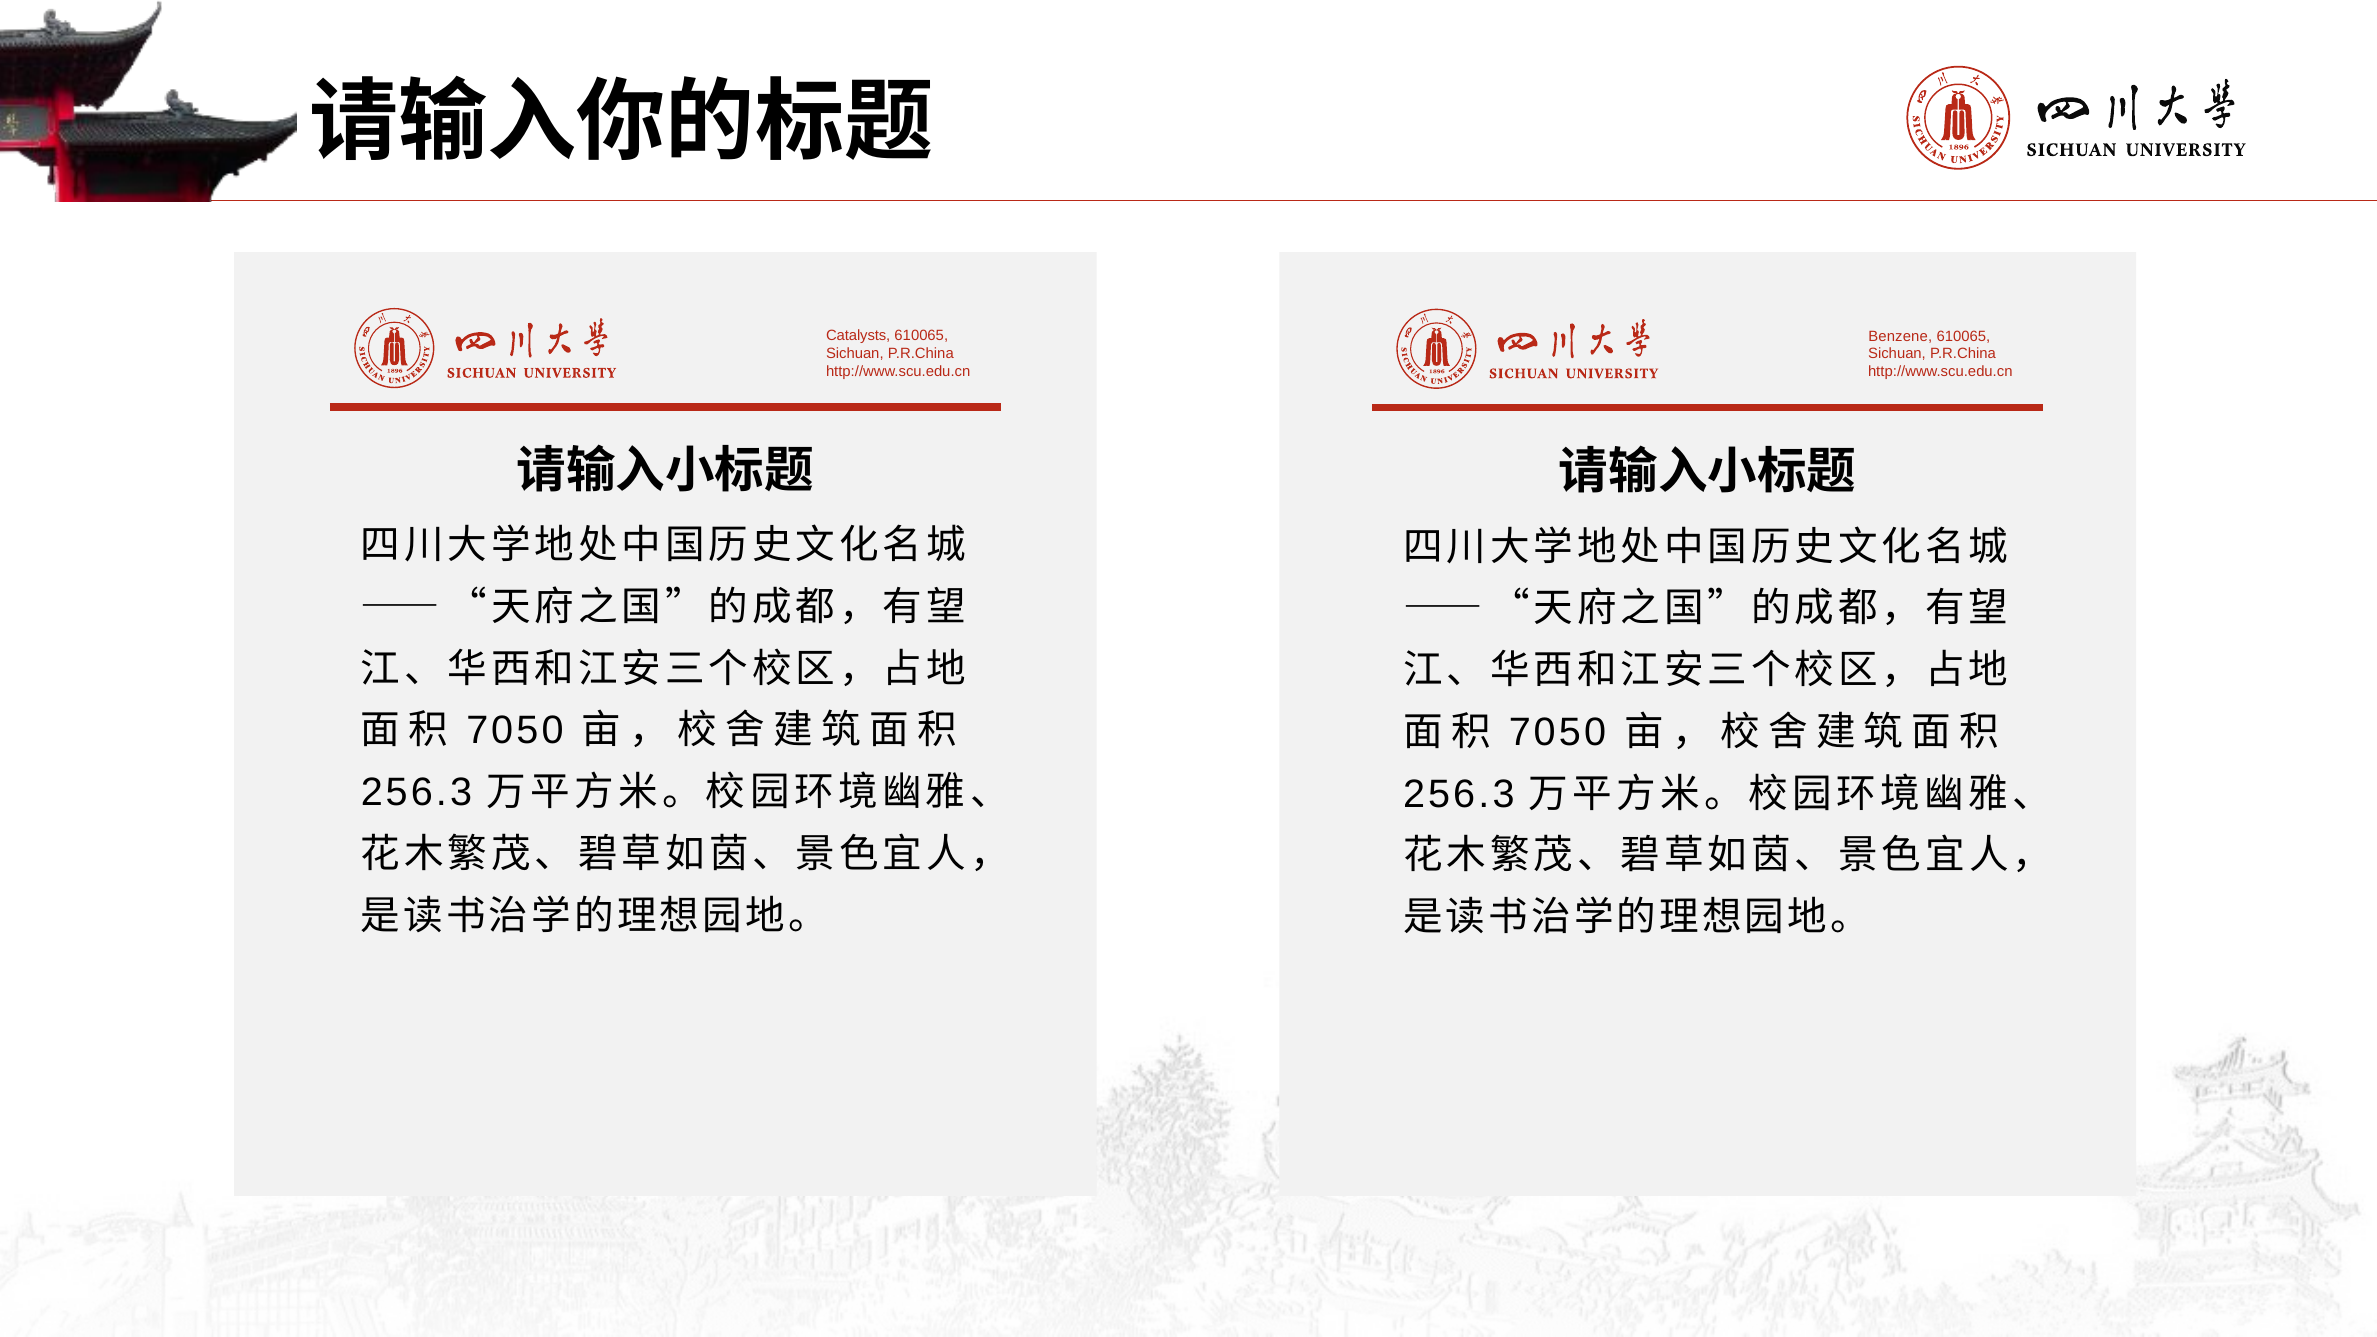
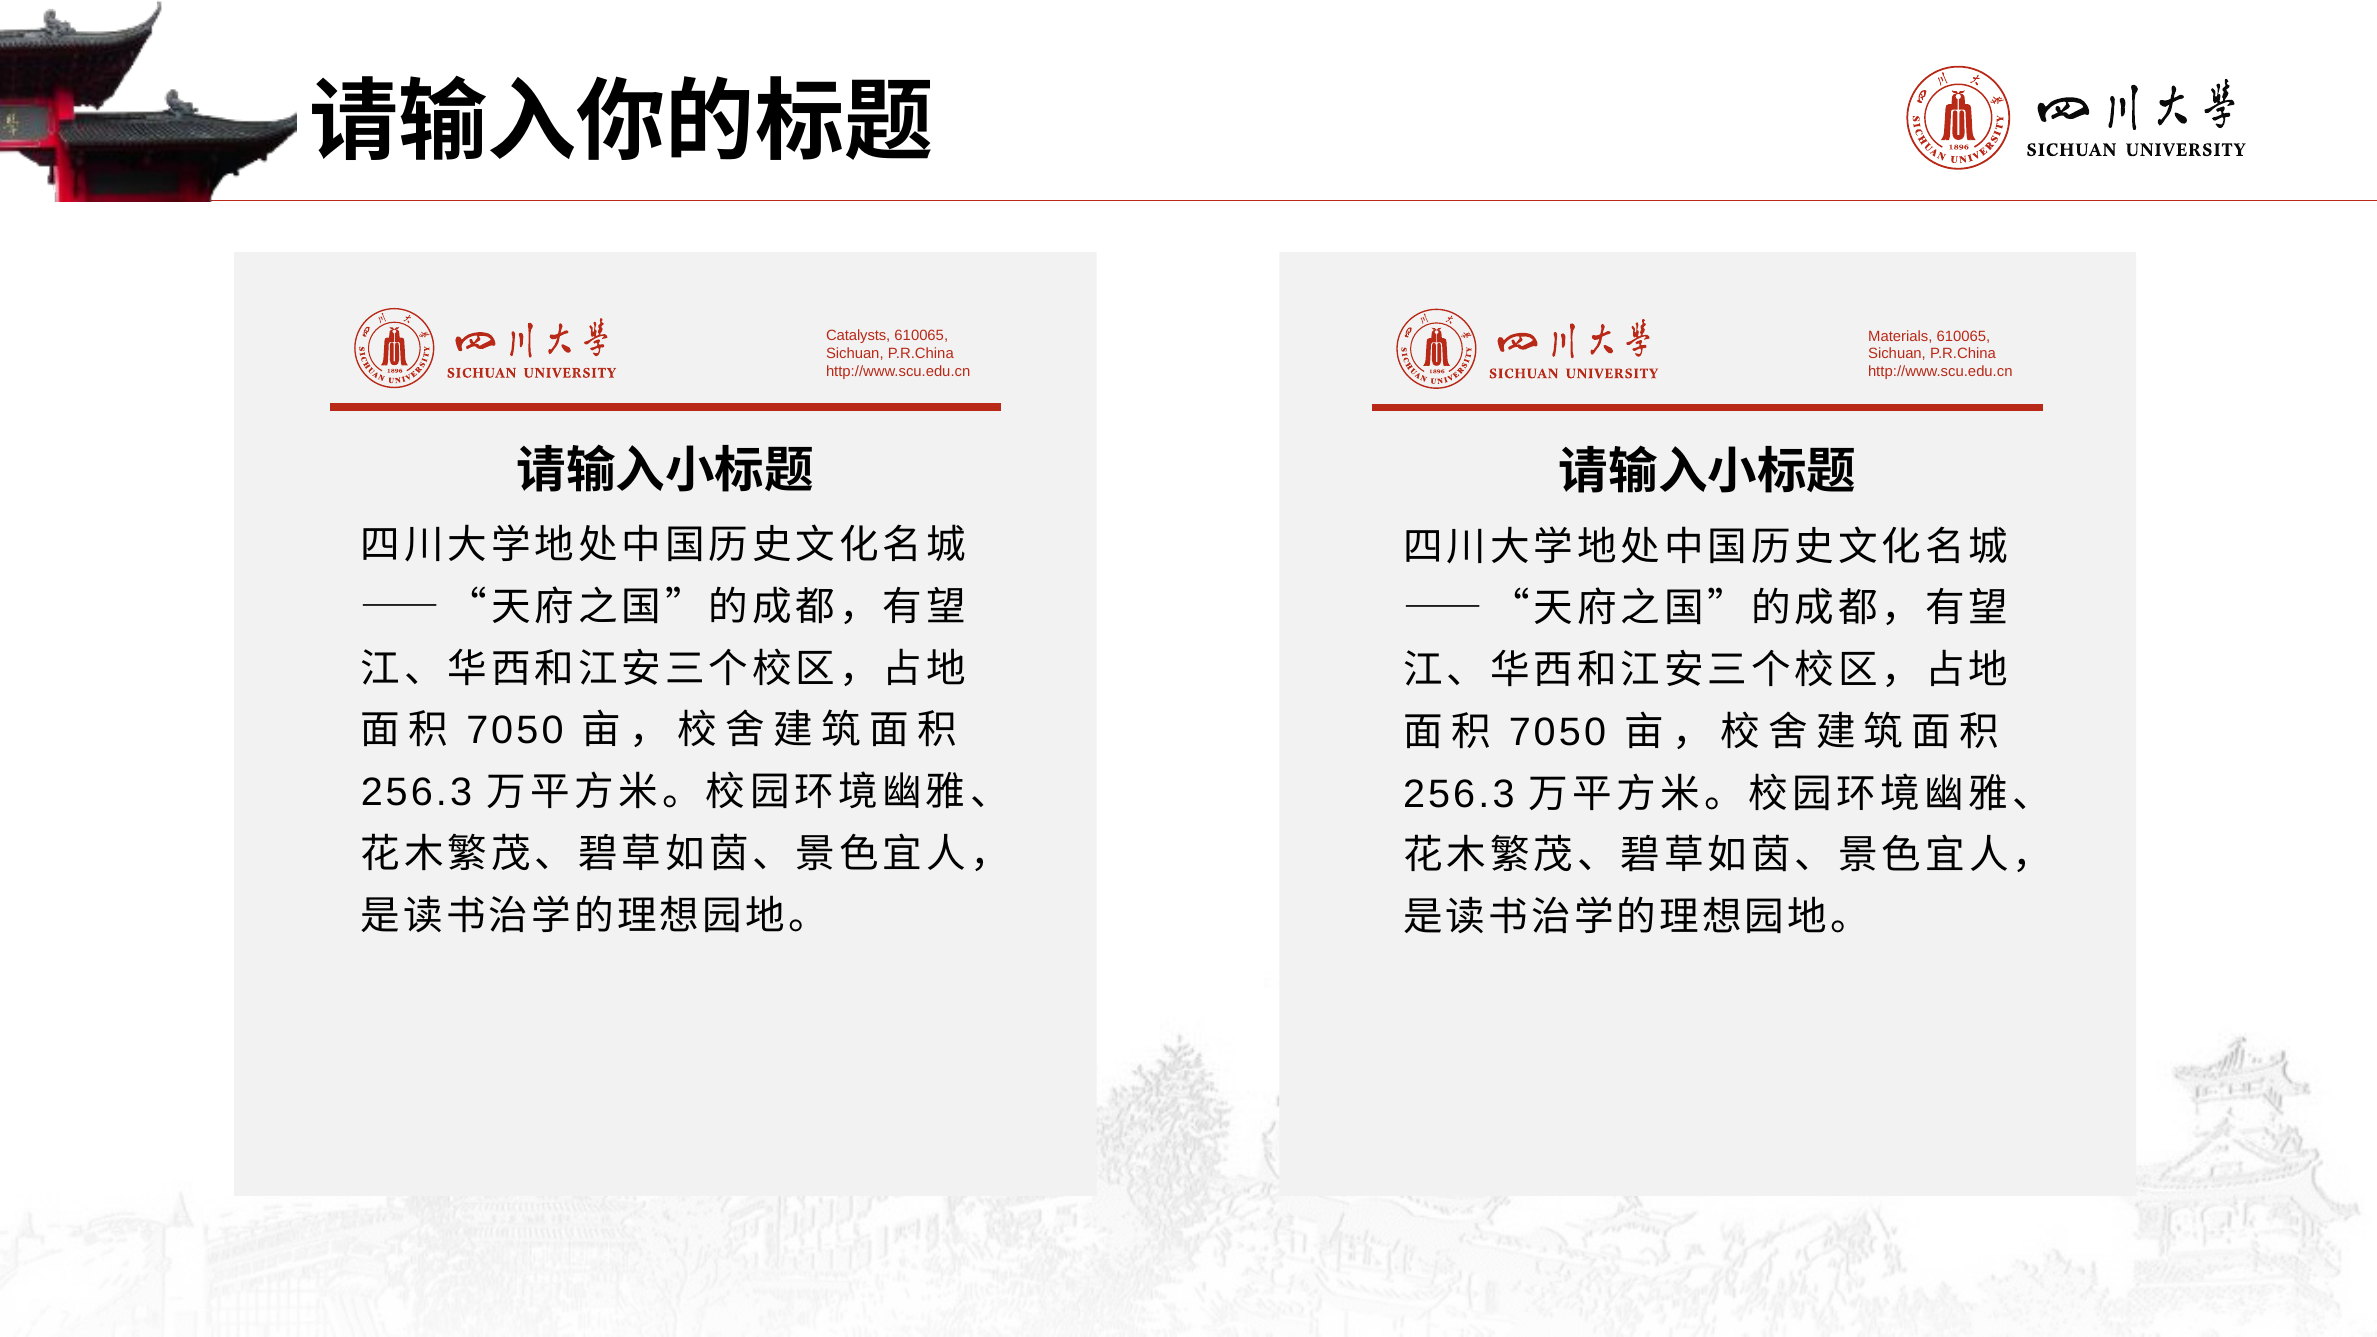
Benzene: Benzene -> Materials (1900, 336)
